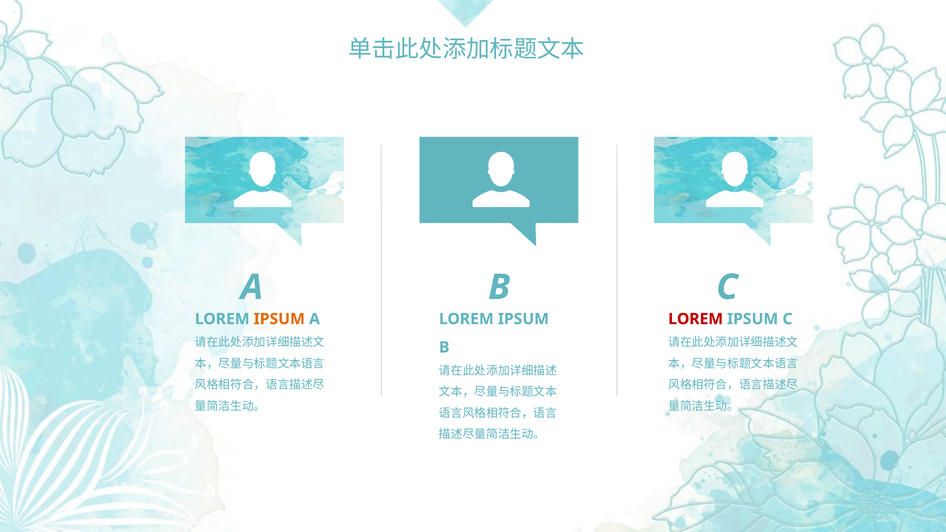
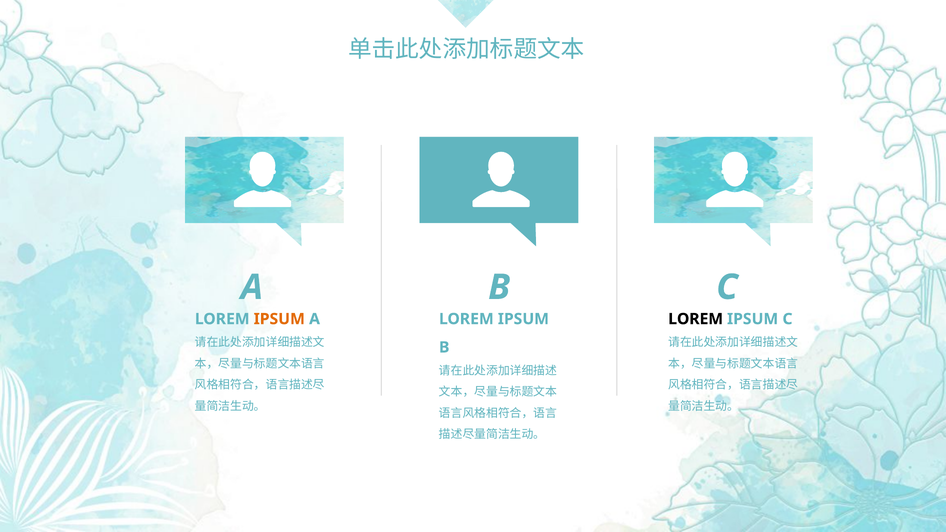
LOREM colour: red -> black (696, 319)
